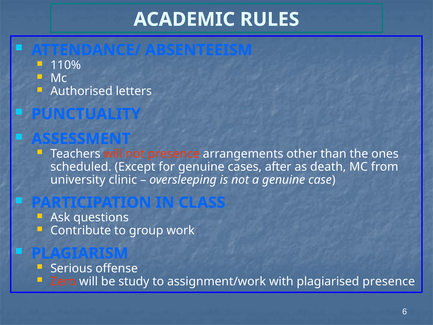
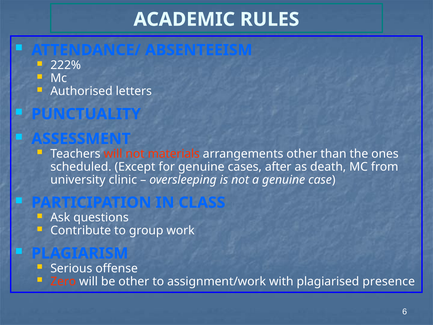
110%: 110% -> 222% (66, 65)
not presence: presence -> materials (174, 154)
be study: study -> other (134, 281)
